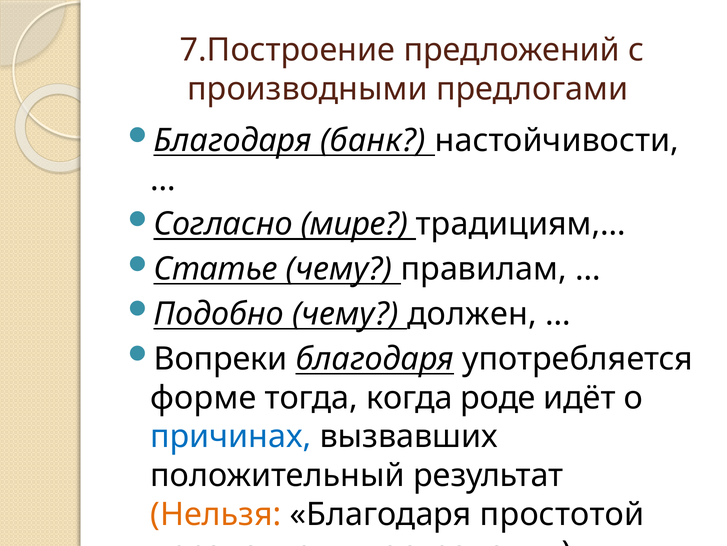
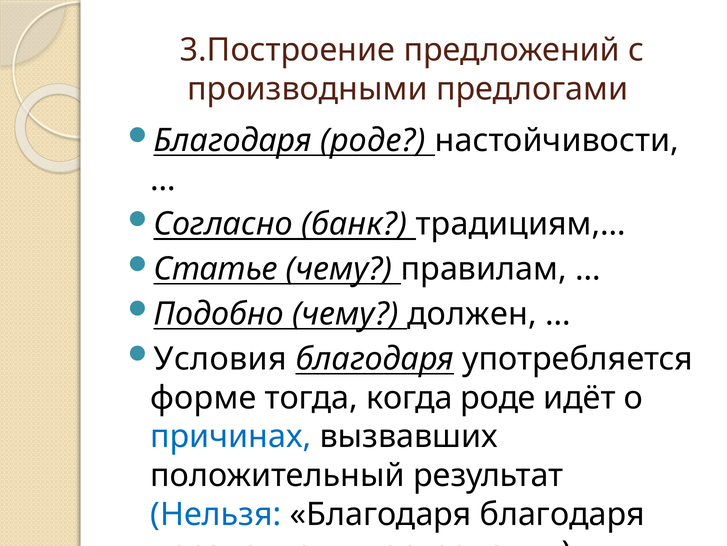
7.Построение: 7.Построение -> 3.Построение (287, 50)
Благодаря банк: банк -> роде (373, 140)
мире: мире -> банк (354, 224)
Вопреки: Вопреки -> Условия (220, 359)
Нельзя colour: orange -> blue (216, 514)
Благодаря простотой: простотой -> благодаря (562, 514)
